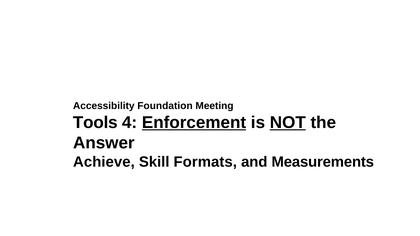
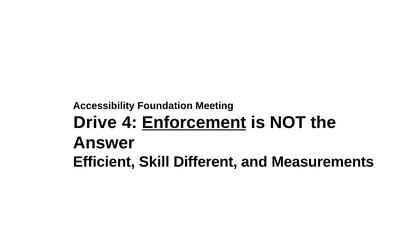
Tools: Tools -> Drive (95, 123)
NOT underline: present -> none (288, 123)
Achieve: Achieve -> Efficient (104, 162)
Formats: Formats -> Different (205, 162)
